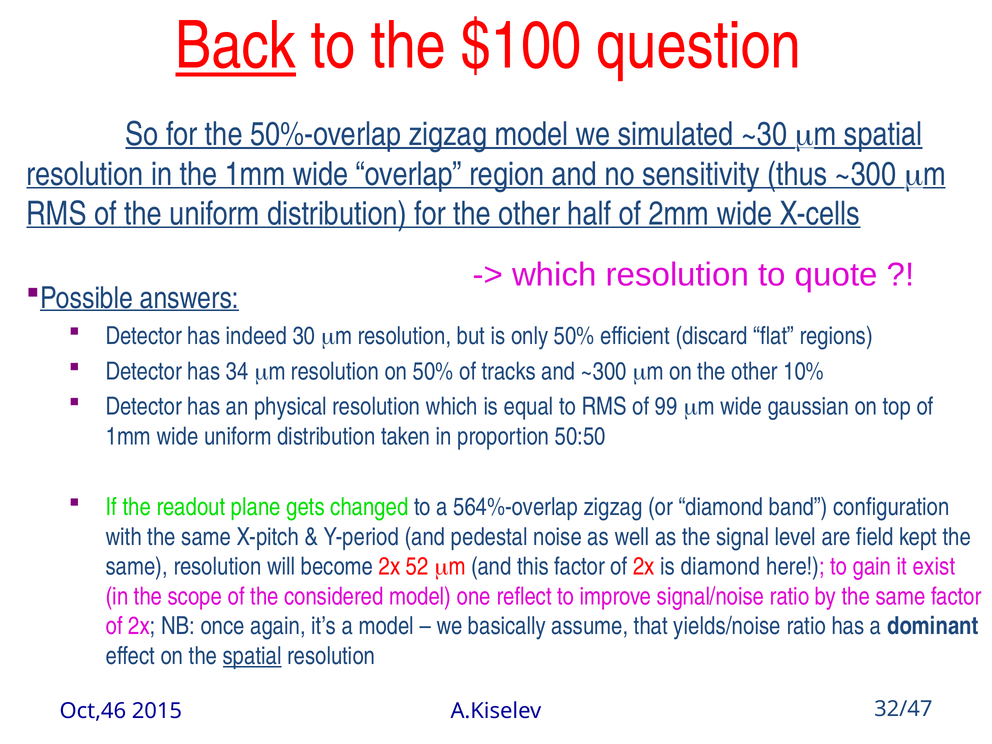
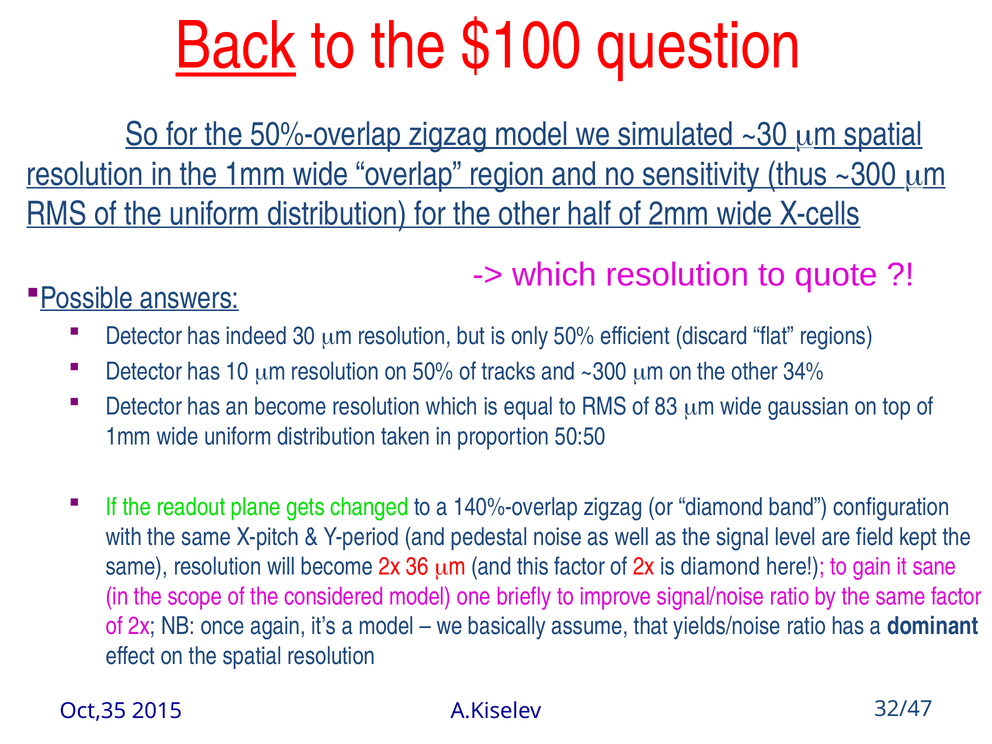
34: 34 -> 10 (237, 372)
10%: 10% -> 34% (804, 372)
an physical: physical -> become (290, 407)
99: 99 -> 83 (666, 407)
564%-overlap: 564%-overlap -> 140%-overlap (516, 507)
52: 52 -> 36 (417, 567)
exist: exist -> sane (934, 567)
reflect: reflect -> briefly (524, 596)
spatial underline: present -> none (252, 656)
Oct,46: Oct,46 -> Oct,35 (93, 711)
